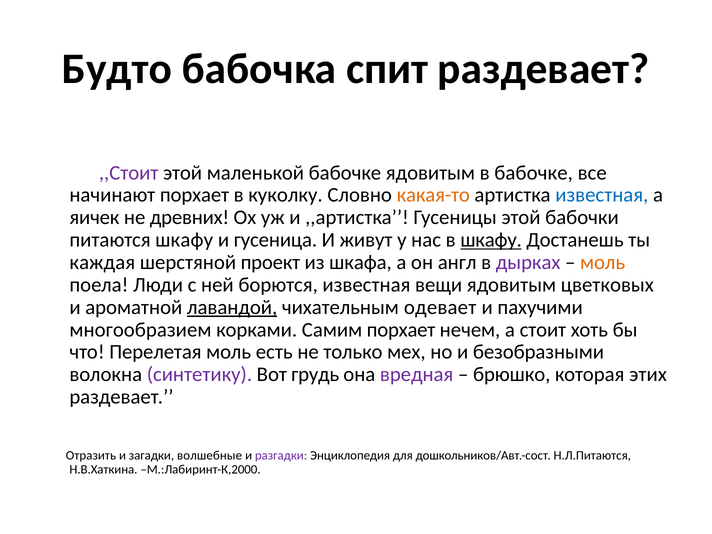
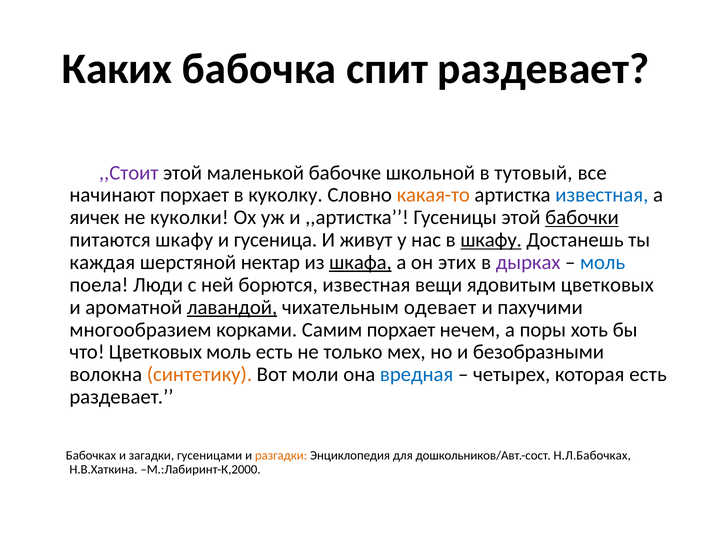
Будто: Будто -> Каких (117, 69)
бабочке ядовитым: ядовитым -> школьной (430, 173)
в бабочке: бабочке -> тутовый (534, 173)
древних: древних -> куколки (189, 218)
бабочки underline: none -> present (582, 218)
проект: проект -> нектар (270, 262)
шкафа underline: none -> present (361, 262)
англ: англ -> этих (457, 262)
моль colour: orange -> blue (603, 262)
стоит: стоит -> поры (543, 330)
что Перелетая: Перелетая -> Цветковых (155, 352)
синтетику colour: purple -> orange (199, 375)
грудь: грудь -> моли (315, 375)
вредная colour: purple -> blue (417, 375)
брюшко: брюшко -> четырех (512, 375)
которая этих: этих -> есть (648, 375)
Отразить: Отразить -> Бабочках (91, 456)
волшебные: волшебные -> гусеницами (210, 456)
разгадки colour: purple -> orange (281, 456)
Н.Л.Питаются: Н.Л.Питаются -> Н.Л.Бабочках (592, 456)
